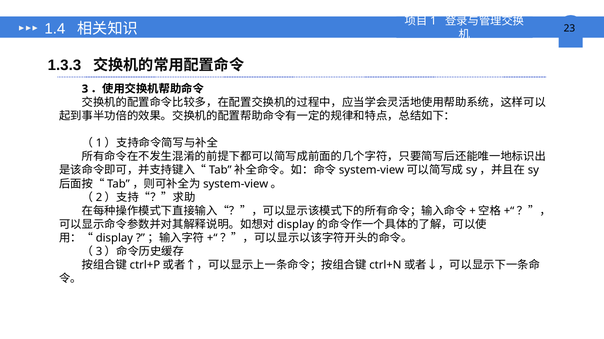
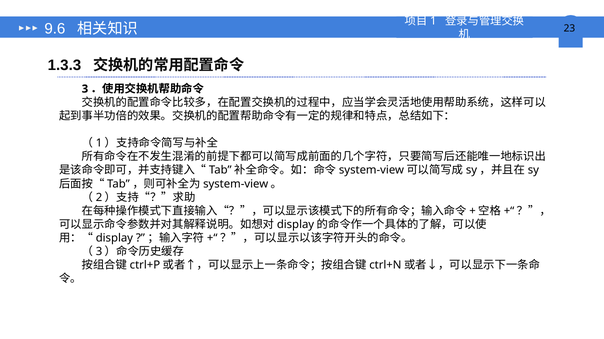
1.4: 1.4 -> 9.6 (55, 29)
